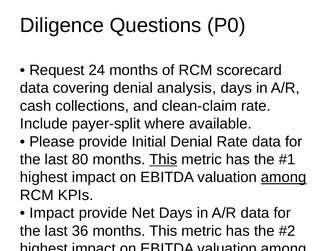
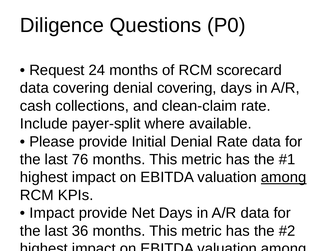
denial analysis: analysis -> covering (187, 88)
80: 80 -> 76 (80, 159)
This underline: present -> none (163, 159)
